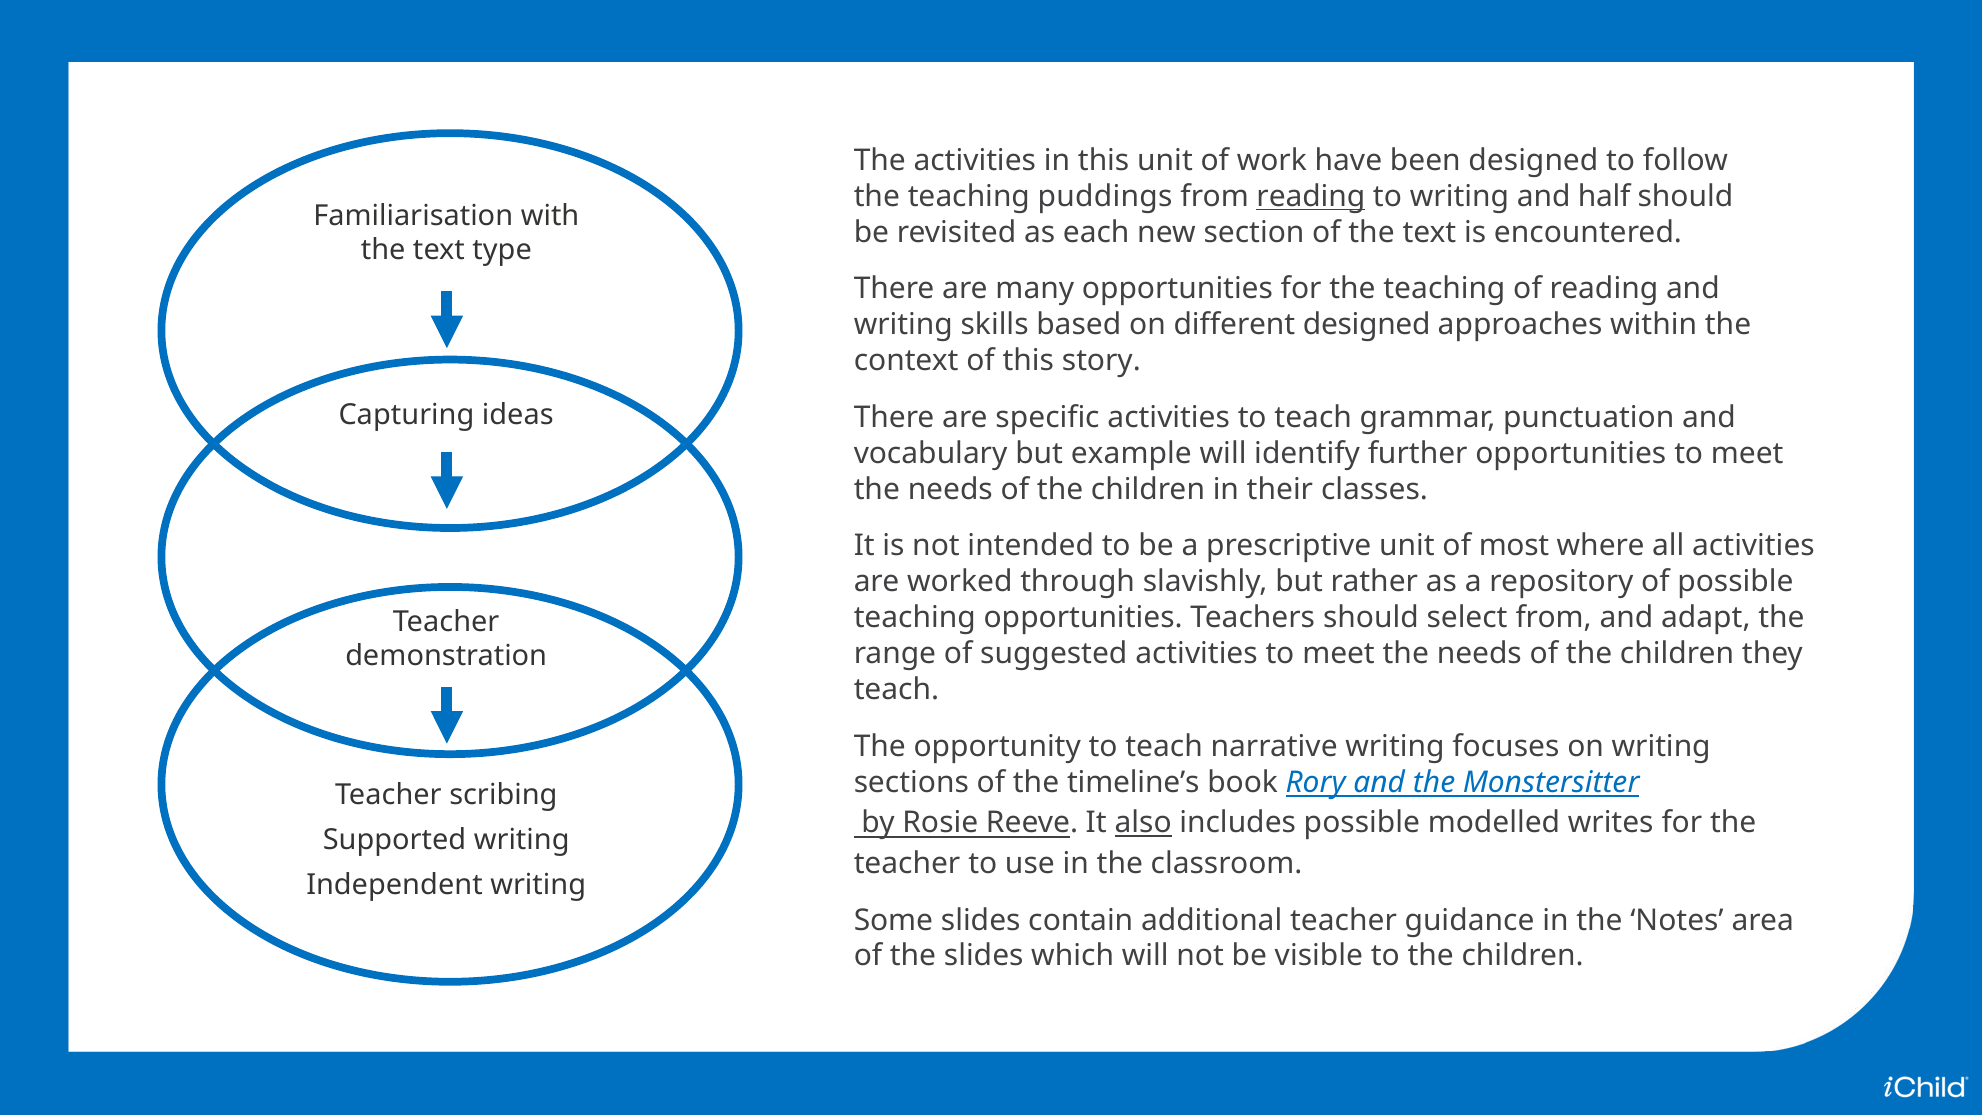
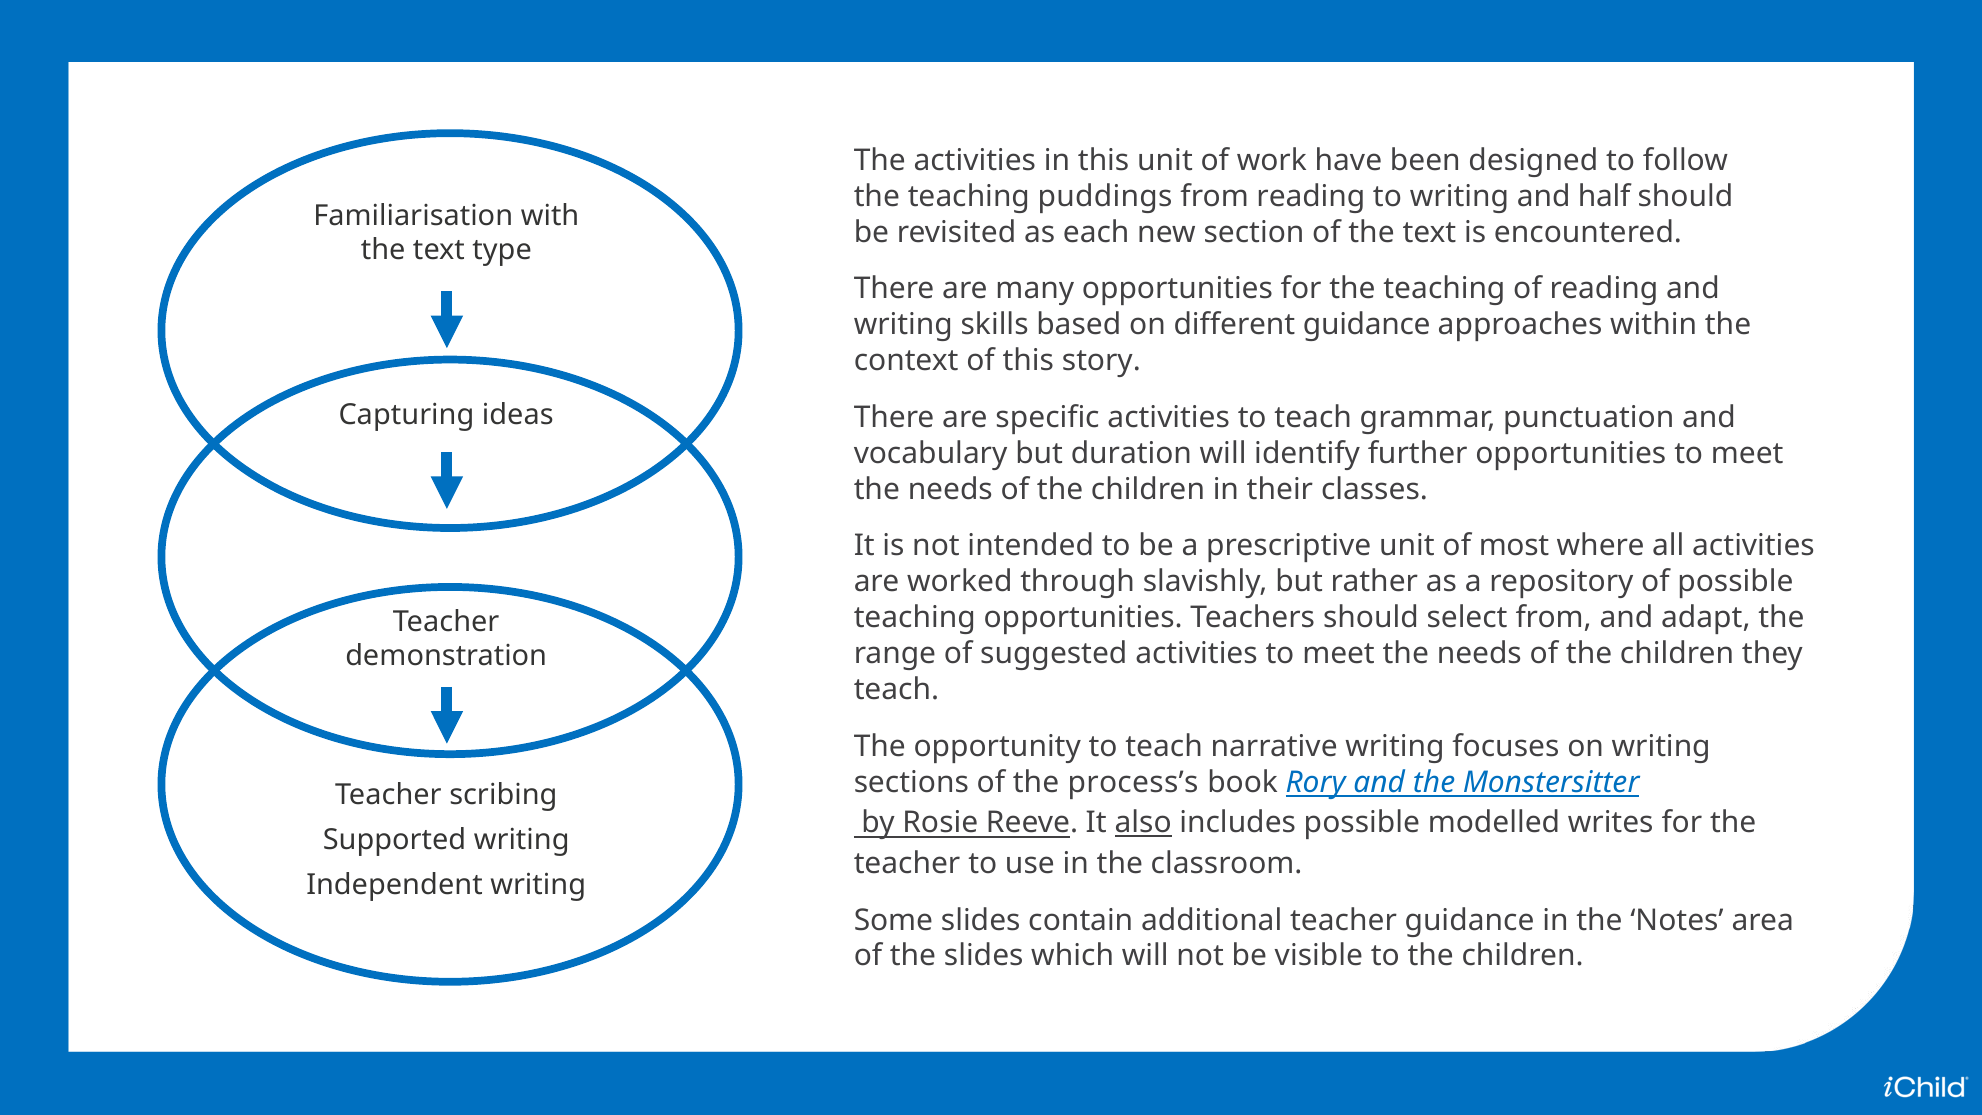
reading underline: present -> none (1311, 197)
different designed: designed -> guidance (1367, 325)
example: example -> duration (1131, 453)
timeline’s: timeline’s -> process’s (1133, 782)
